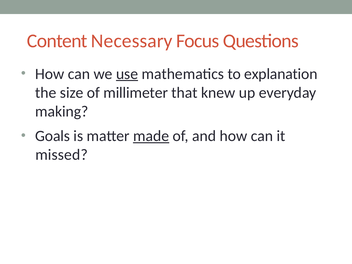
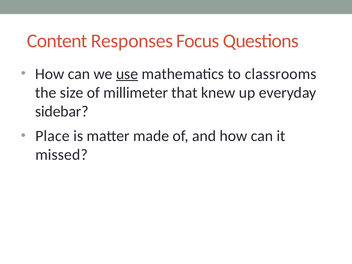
Necessary: Necessary -> Responses (132, 41)
explanation: explanation -> classrooms (281, 74)
making: making -> sidebar (62, 111)
Goals: Goals -> Place (52, 136)
made underline: present -> none (151, 136)
